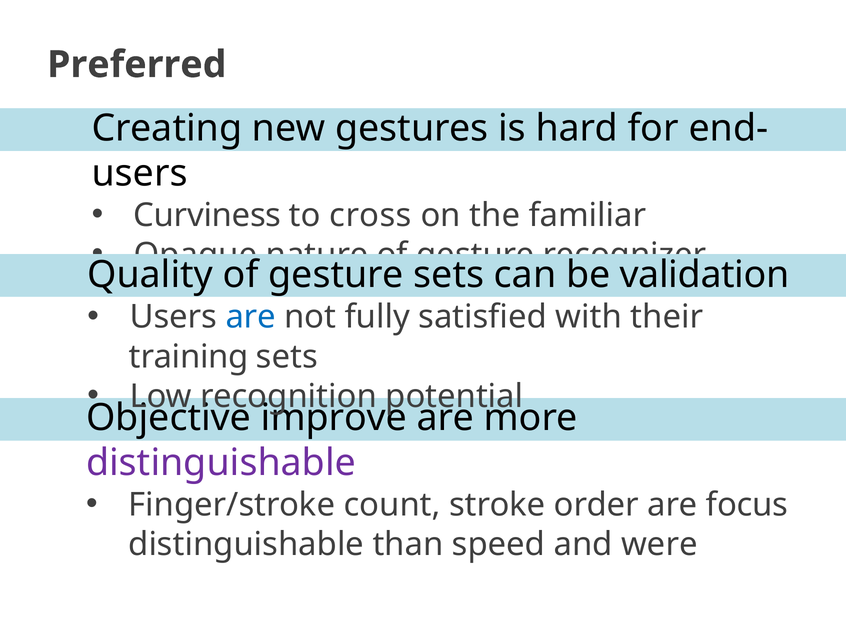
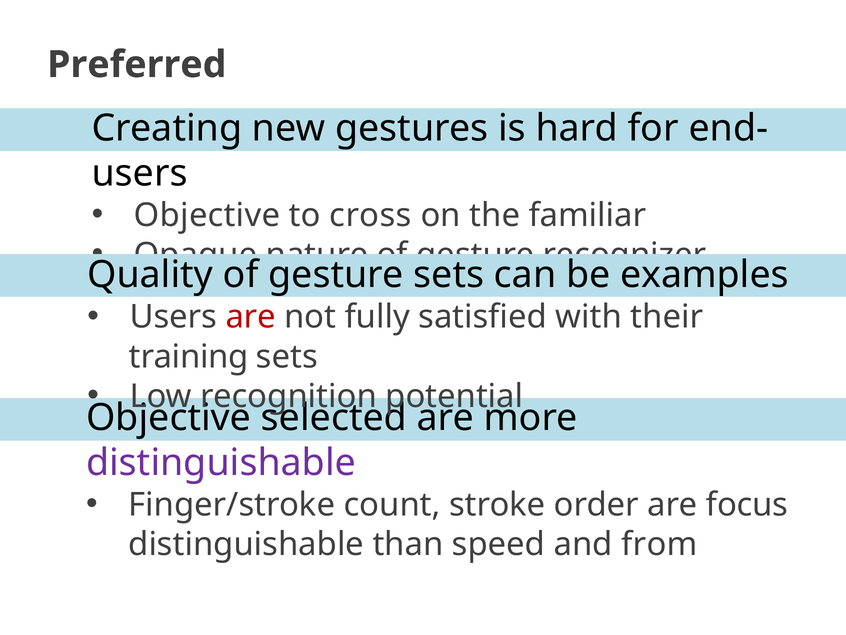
Curviness: Curviness -> Objective (207, 215)
validation: validation -> examples (704, 275)
are colour: blue -> red (251, 317)
improve: improve -> selected (334, 417)
were: were -> from (659, 544)
